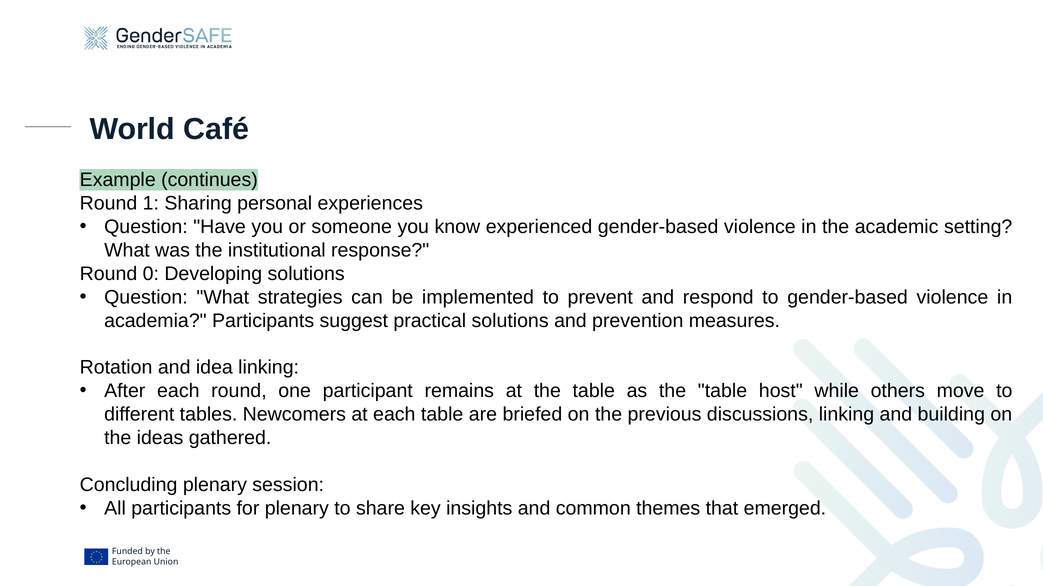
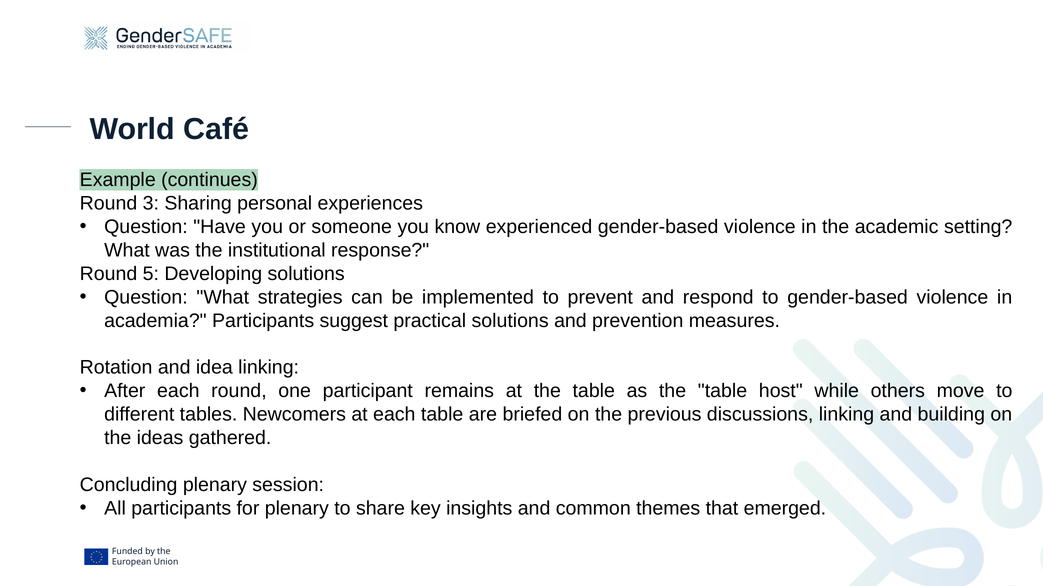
1: 1 -> 3 (151, 204)
0: 0 -> 5 (151, 274)
